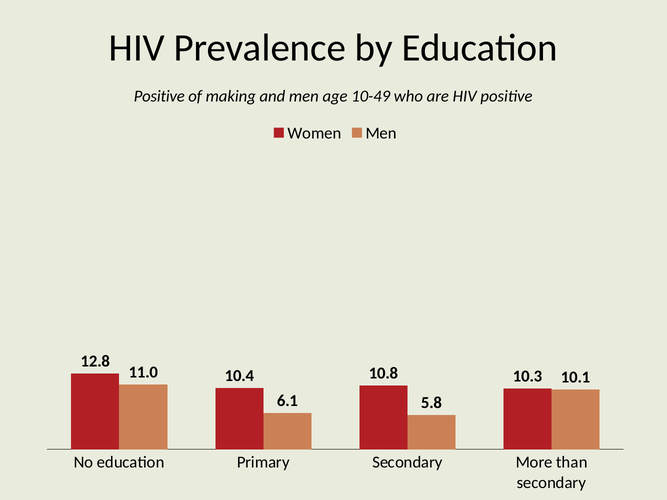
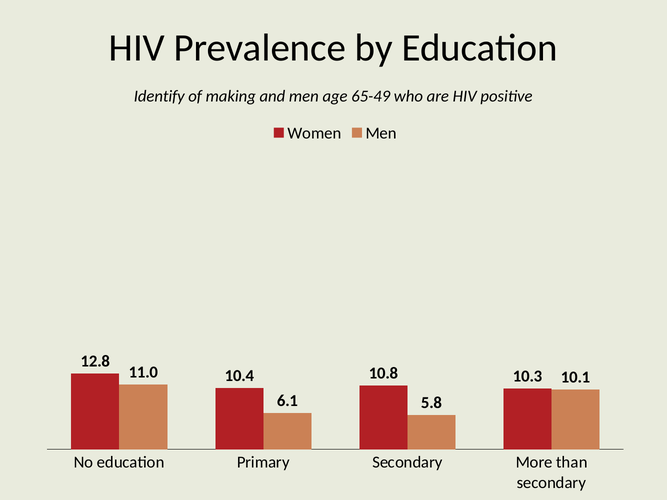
Positive: Positive -> Identify (159, 96)
10-49: 10-49 -> 65-49 (371, 96)
